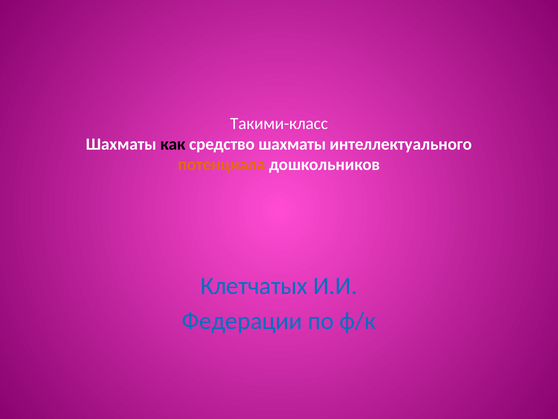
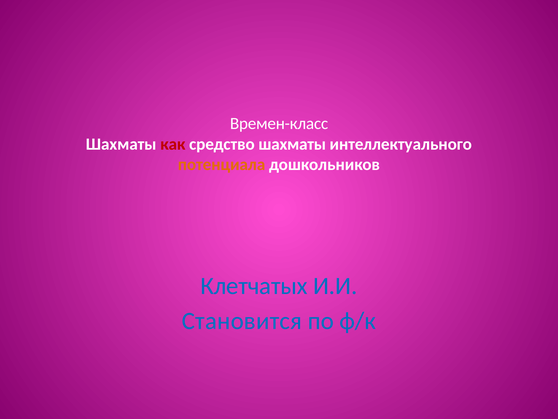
Такими-класс: Такими-класс -> Времен-класс (279, 124)
как colour: black -> red (173, 144)
Федерации: Федерации -> Становится (242, 321)
